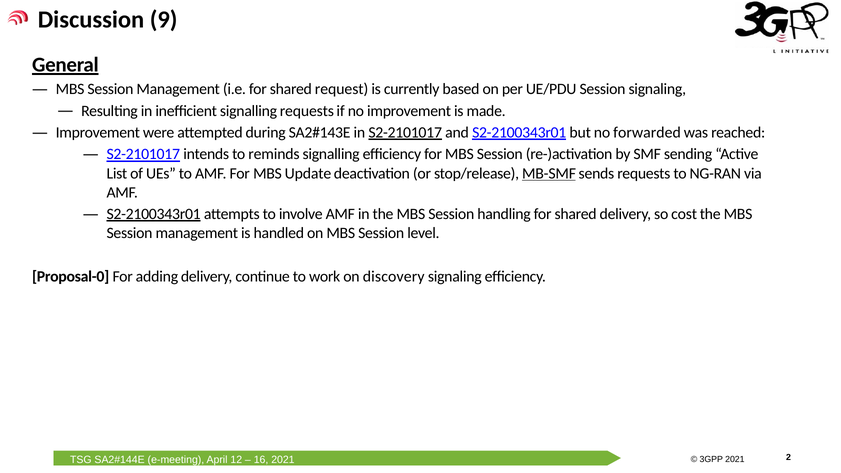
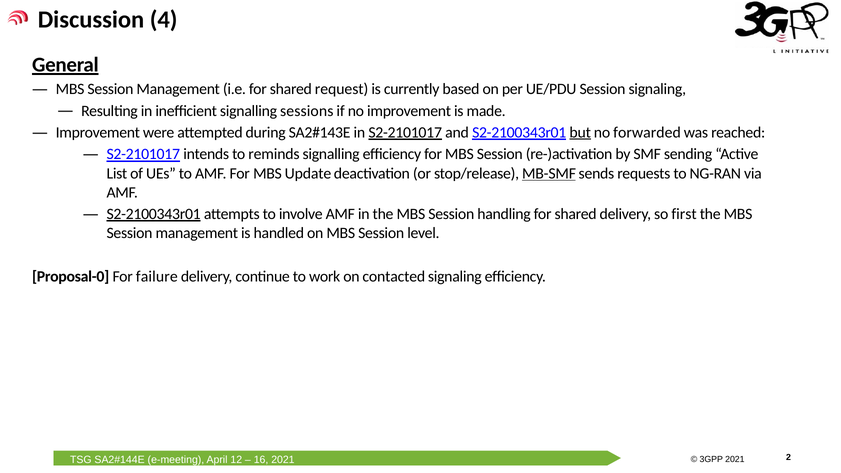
9: 9 -> 4 (164, 20)
signalling requests: requests -> sessions (307, 111)
but underline: none -> present (580, 132)
cost: cost -> first (684, 214)
adding: adding -> failure (157, 276)
discovery: discovery -> contacted (394, 276)
